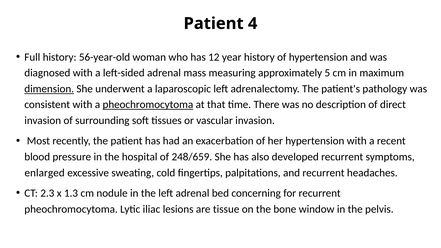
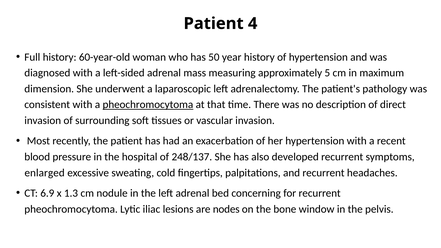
56-year-old: 56-year-old -> 60-year-old (105, 57)
12: 12 -> 50 (214, 57)
dimension underline: present -> none (49, 89)
248/659: 248/659 -> 248/137 (192, 157)
2.3: 2.3 -> 6.9 (47, 193)
tissue: tissue -> nodes (226, 209)
